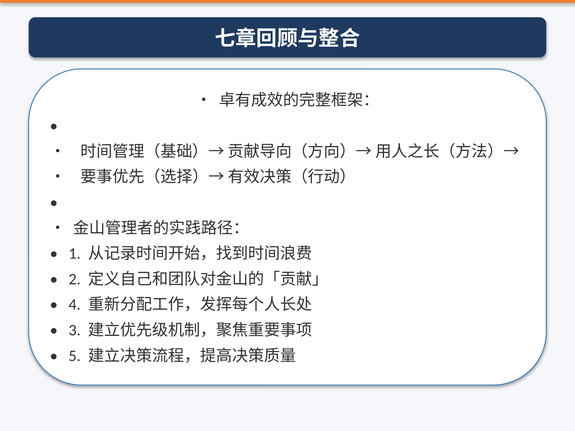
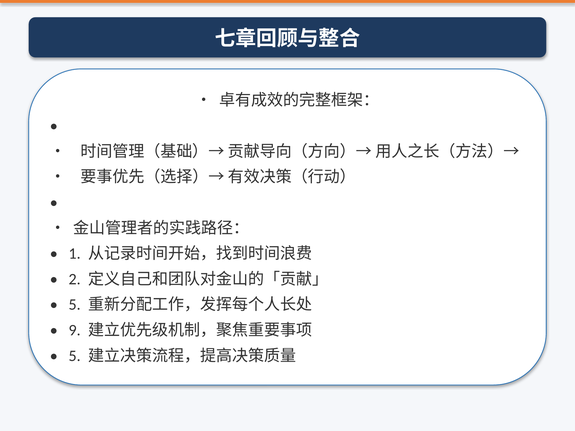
4: 4 -> 5 (75, 305)
3: 3 -> 9 (75, 330)
